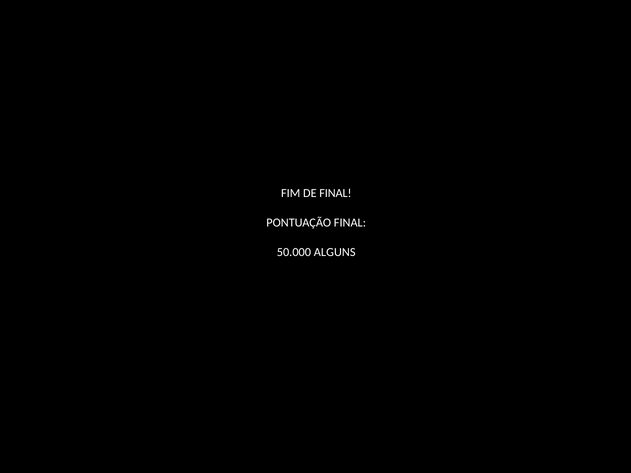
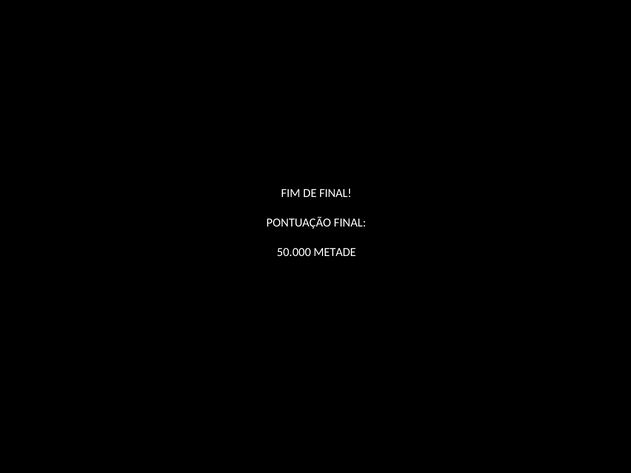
ALGUNS: ALGUNS -> METADE (335, 252)
